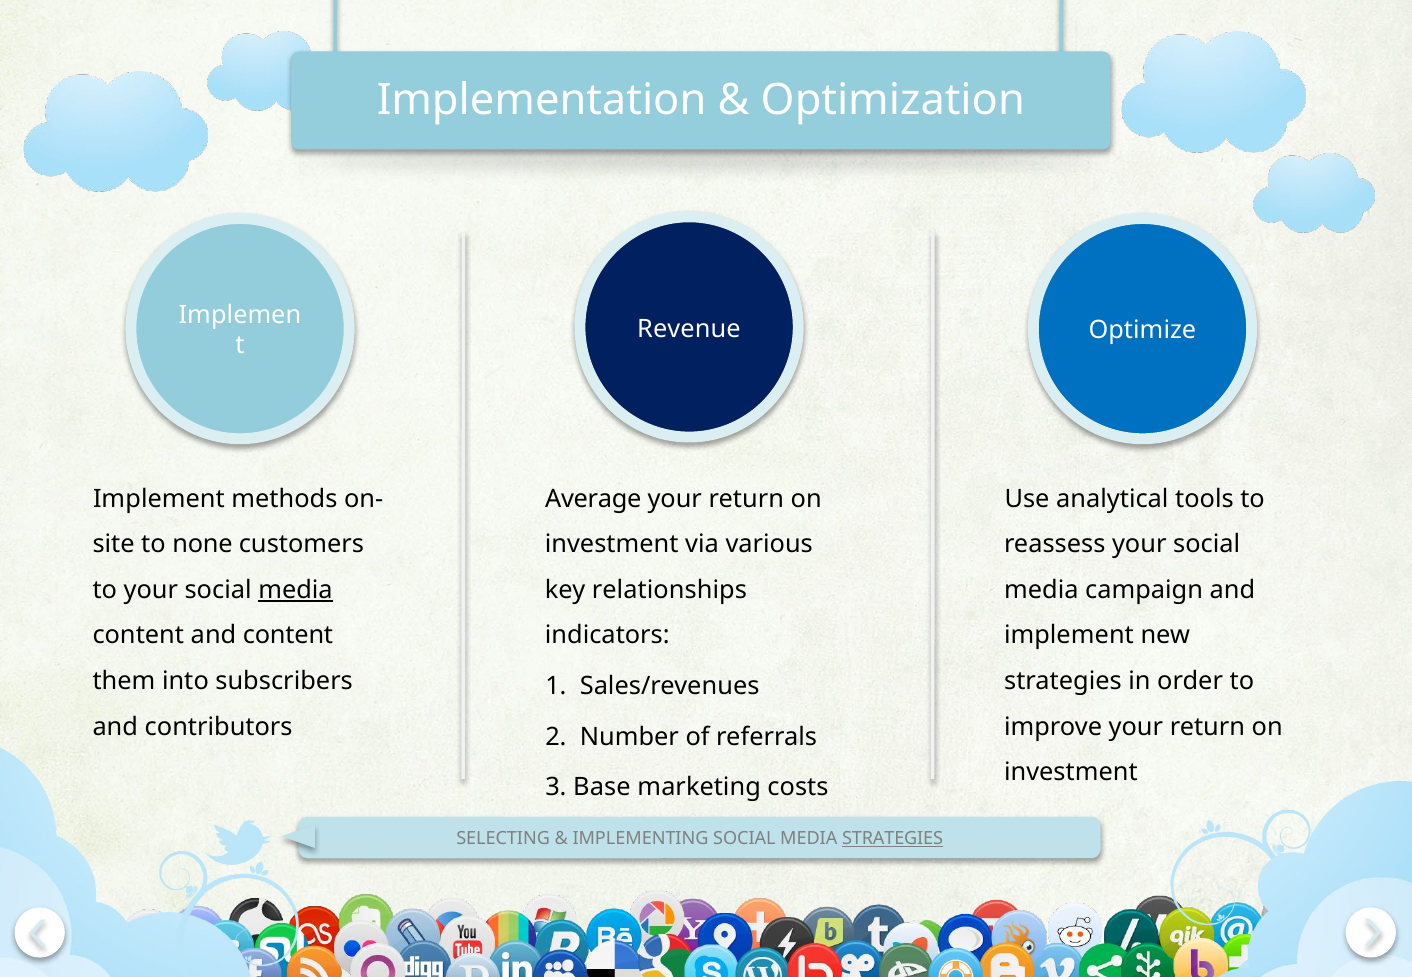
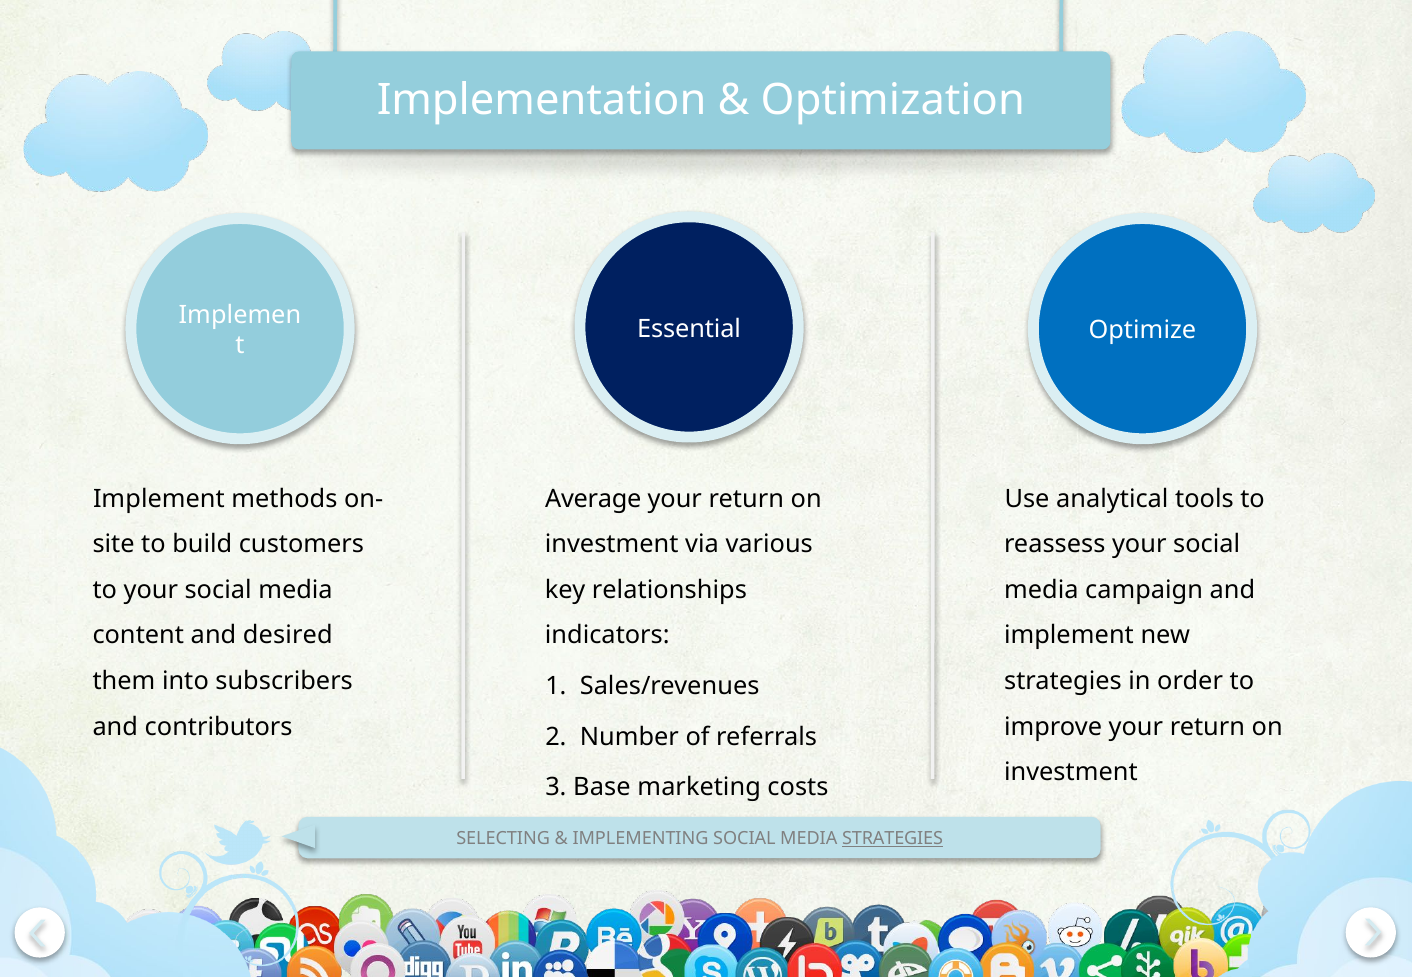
Revenue: Revenue -> Essential (689, 329)
none: none -> build (202, 545)
media underline: present -> none (296, 590)
and content: content -> desired (288, 636)
